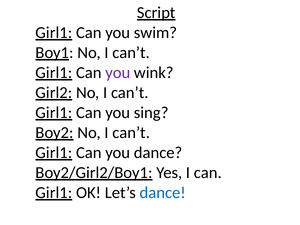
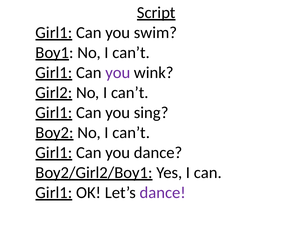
dance colour: blue -> purple (163, 193)
